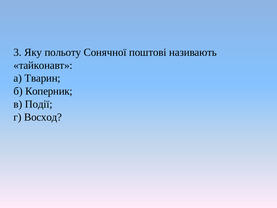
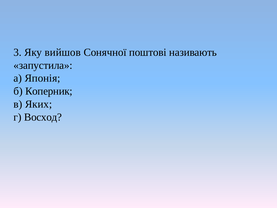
польоту: польоту -> вийшов (63, 52)
тайконавт: тайконавт -> запустила (43, 65)
Тварин: Тварин -> Японія (43, 78)
Події: Події -> Яких (39, 104)
